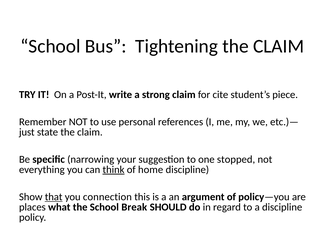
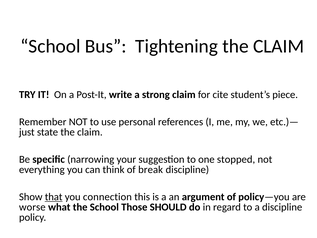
think underline: present -> none (114, 169)
home: home -> break (151, 169)
places: places -> worse (32, 207)
Break: Break -> Those (134, 207)
